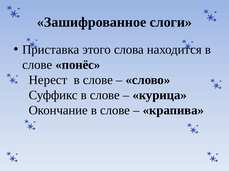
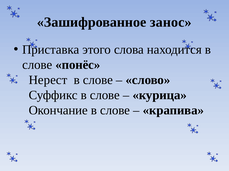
слоги: слоги -> занос (171, 22)
